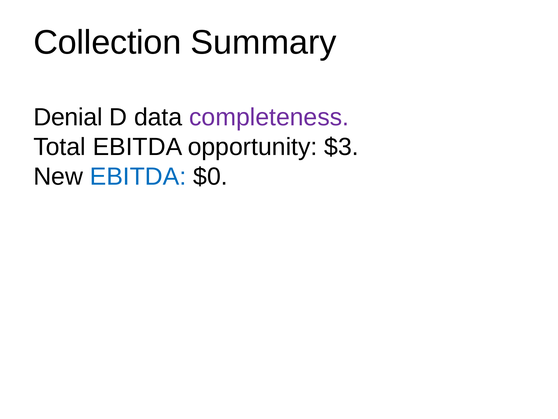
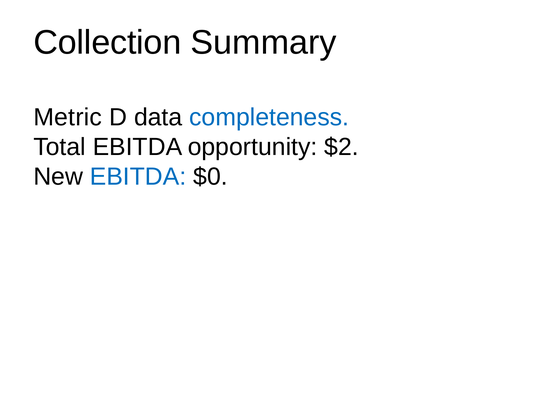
Denial: Denial -> Metric (68, 117)
completeness colour: purple -> blue (269, 117)
$3: $3 -> $2 (341, 147)
